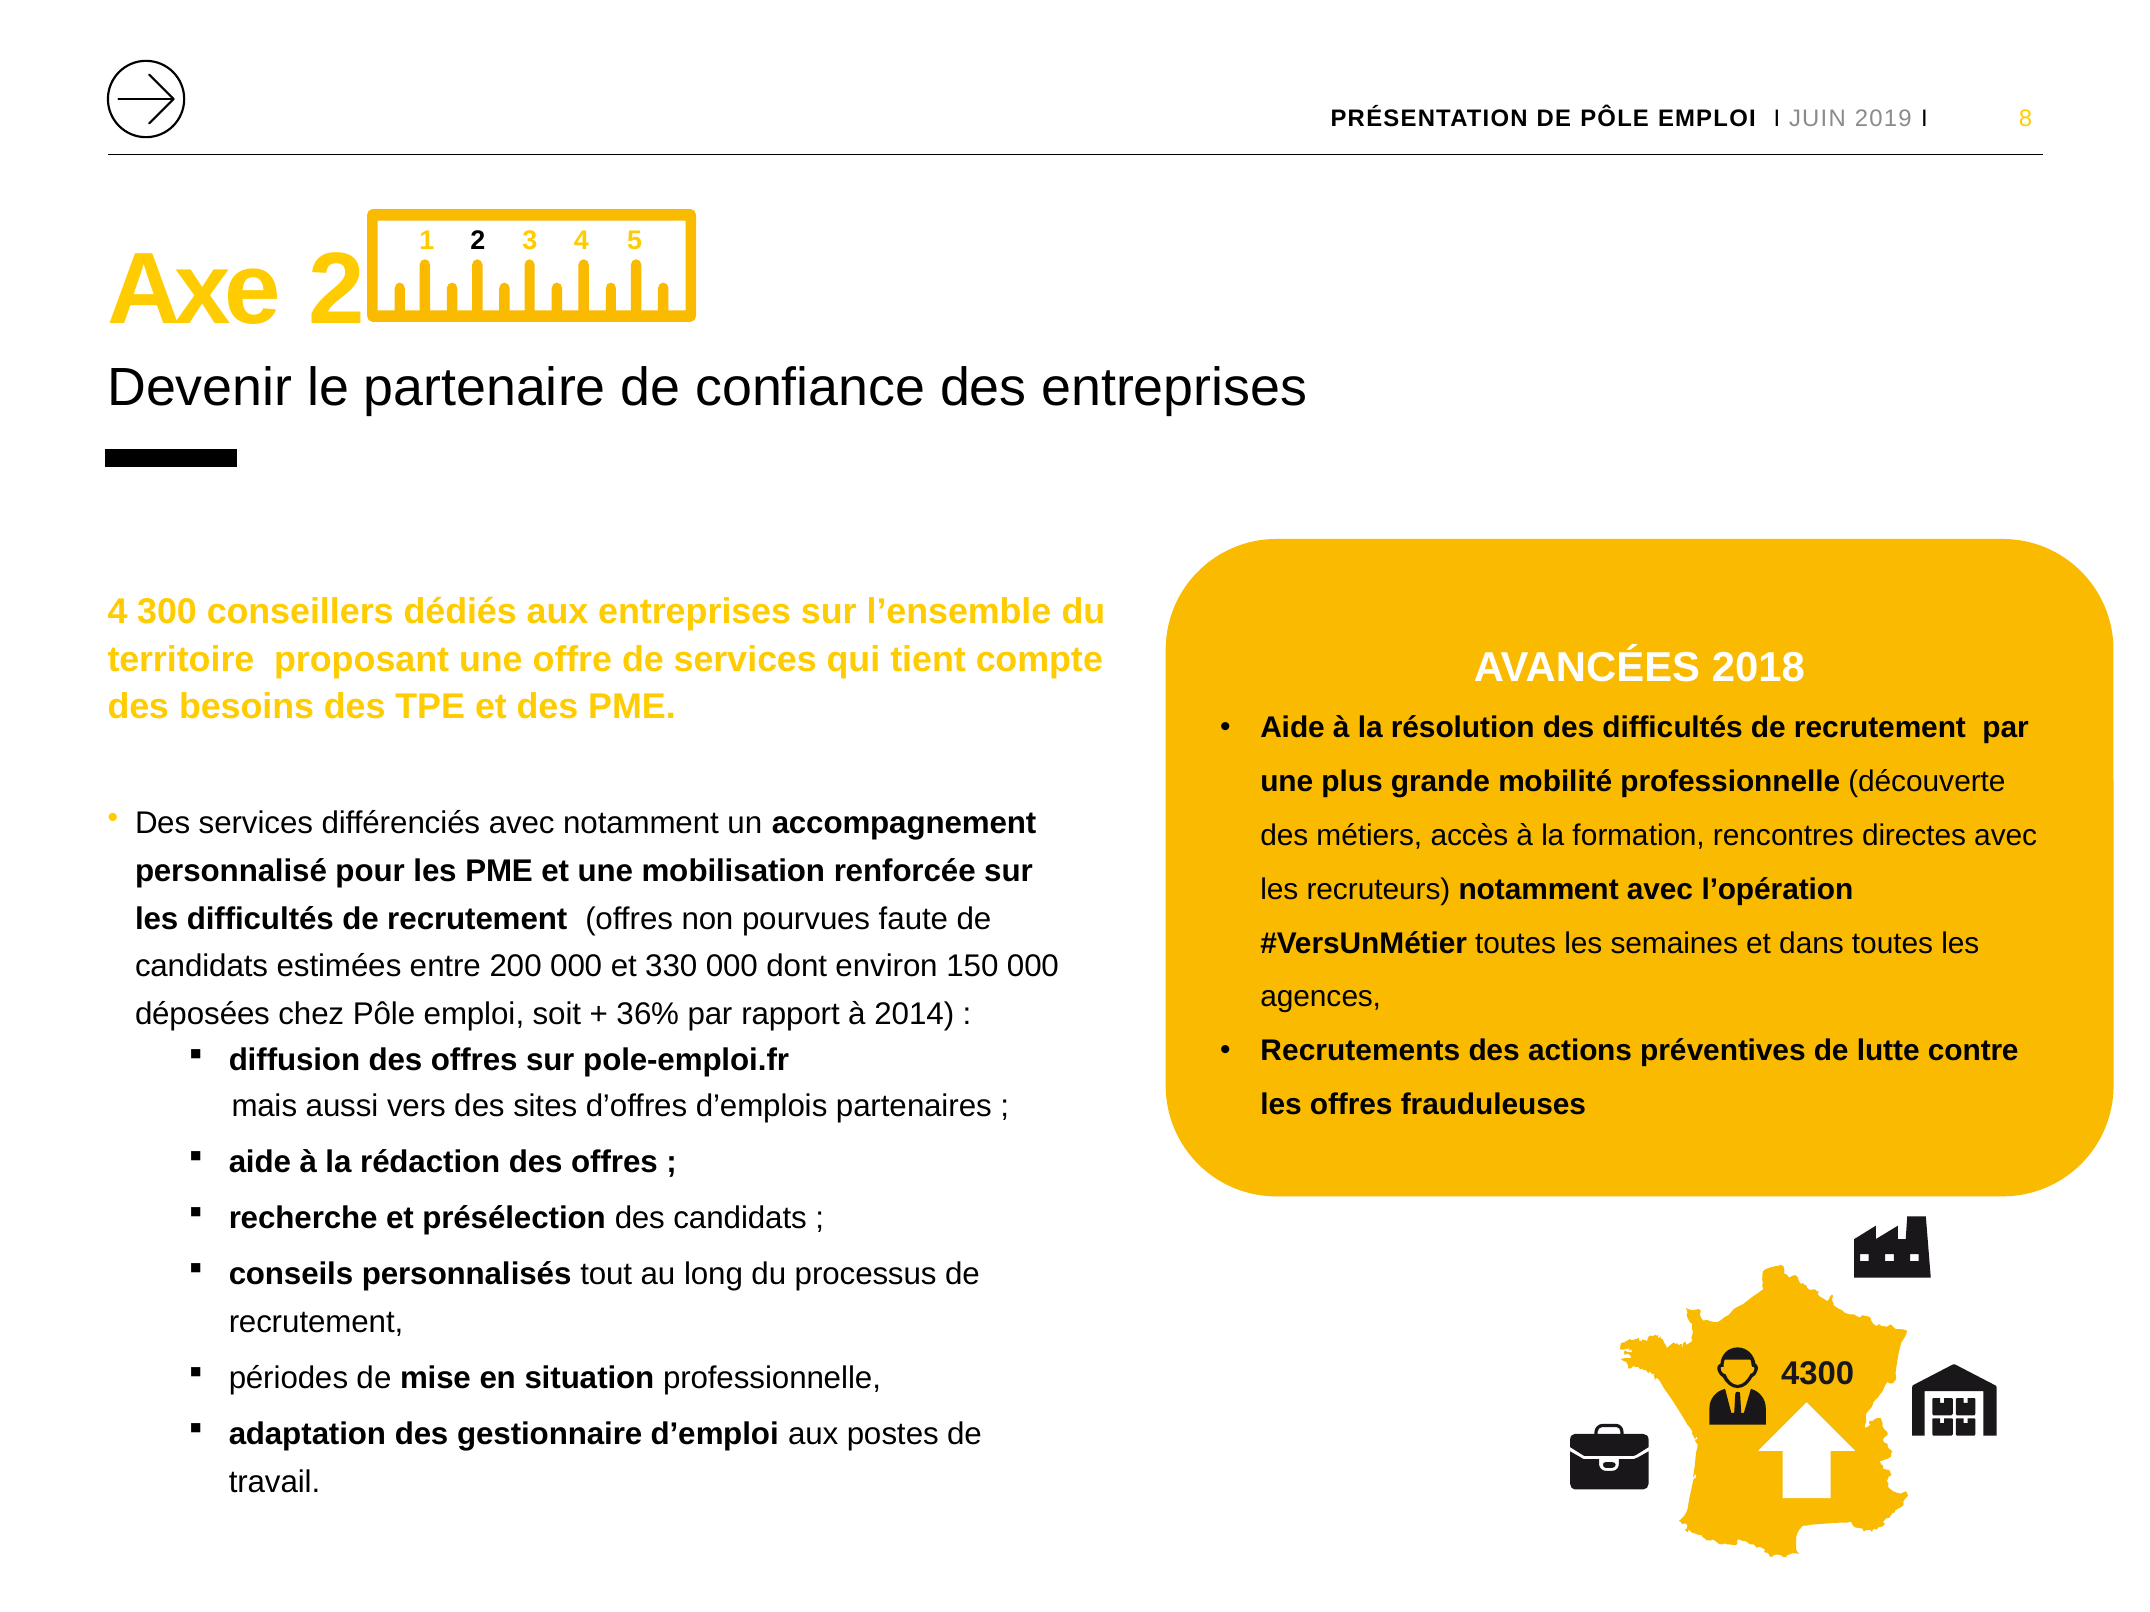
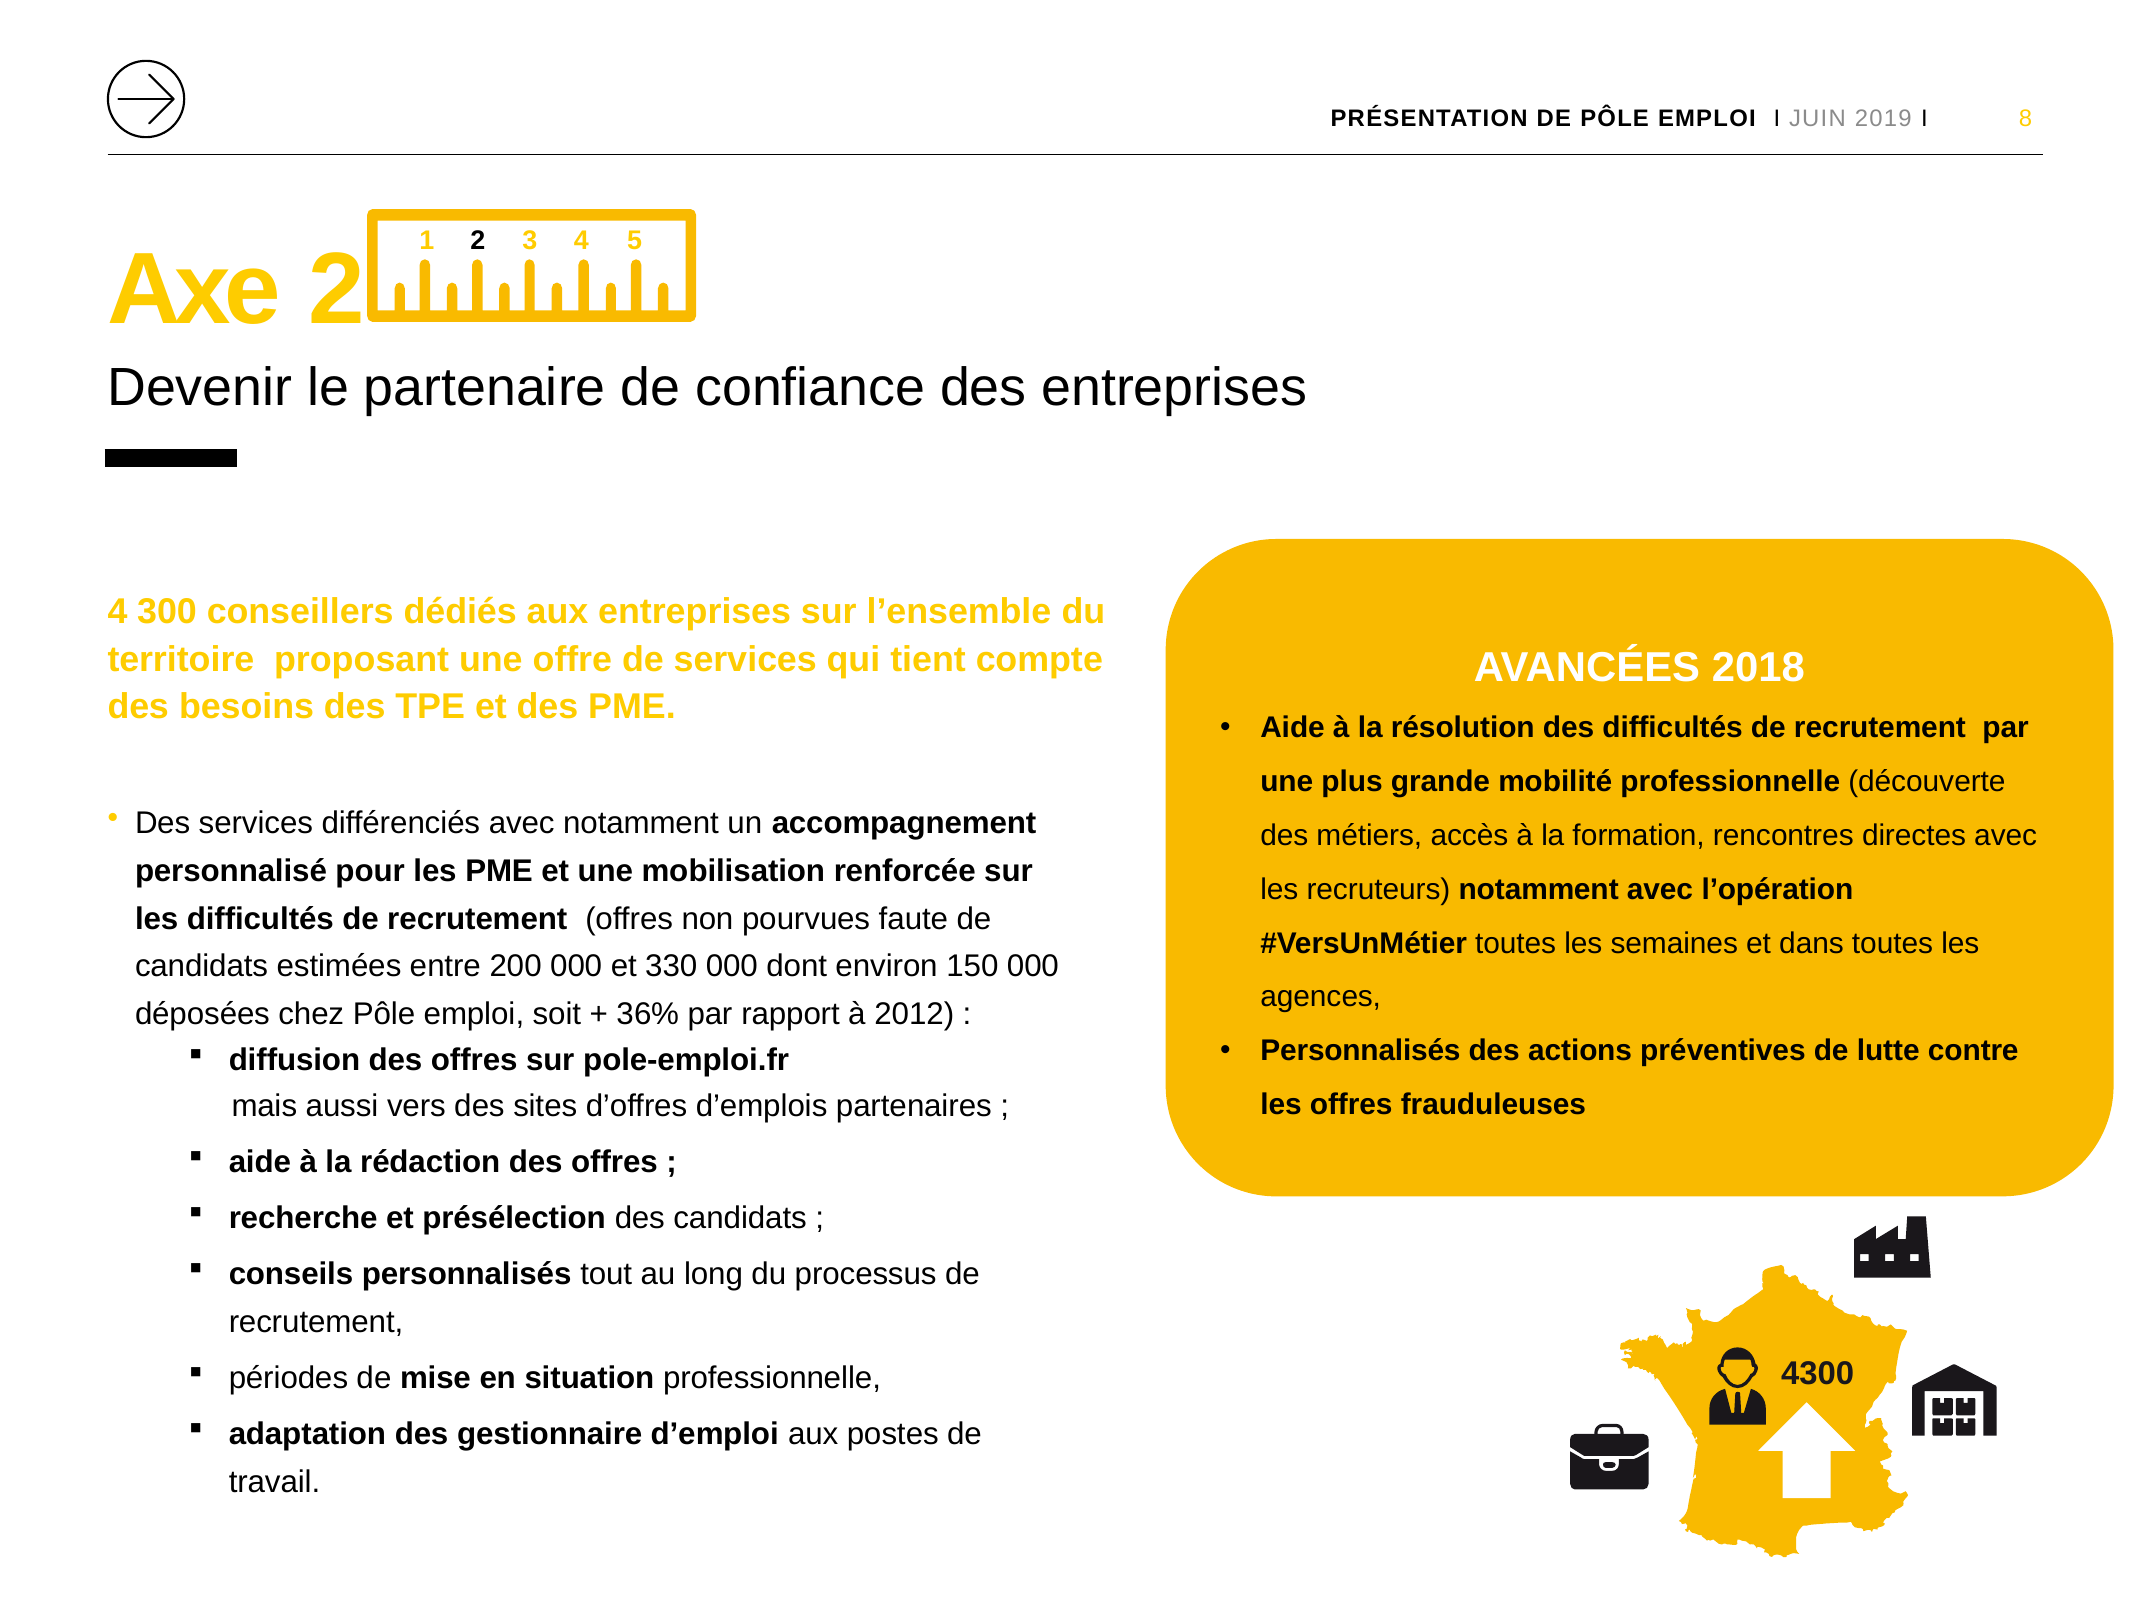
2014: 2014 -> 2012 (914, 1015)
Recrutements: Recrutements -> Personnalisés (1361, 1051)
